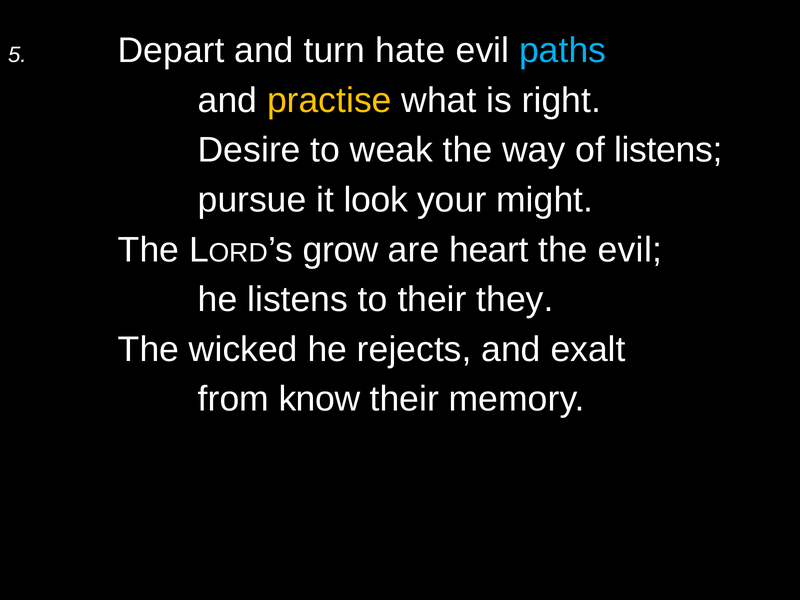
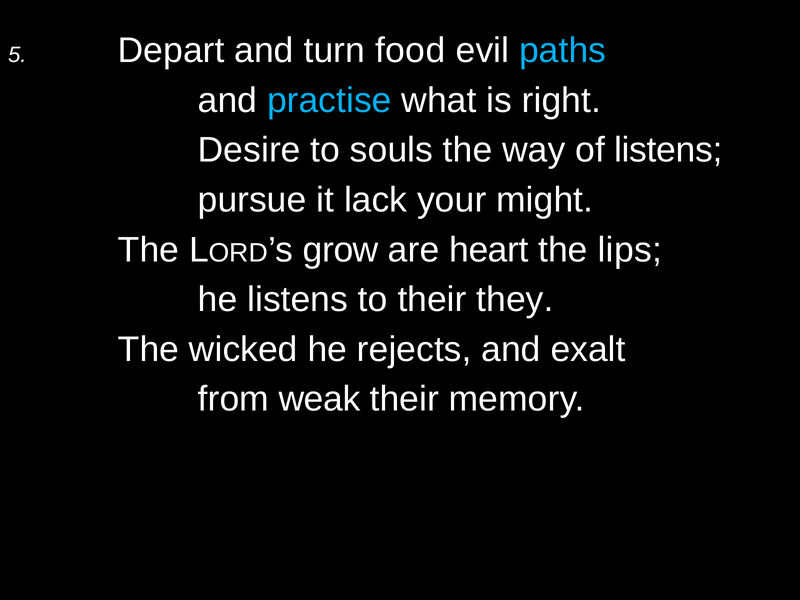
hate: hate -> food (410, 51)
practise colour: yellow -> light blue (329, 100)
weak: weak -> souls (392, 150)
look: look -> lack (376, 200)
the evil: evil -> lips (630, 250)
know: know -> weak (320, 399)
